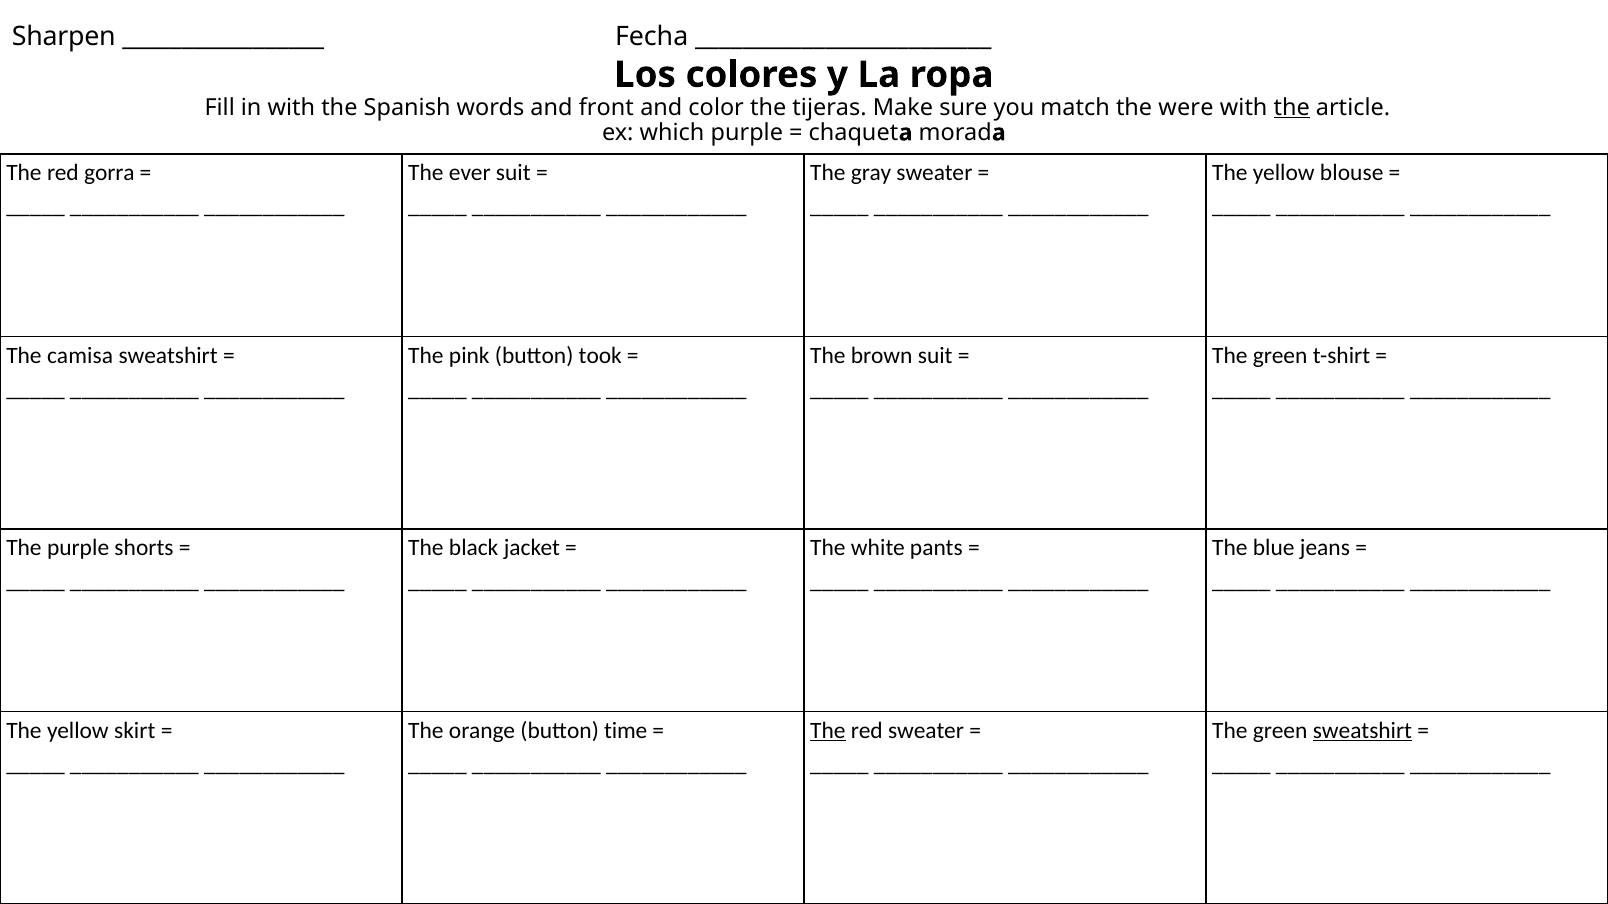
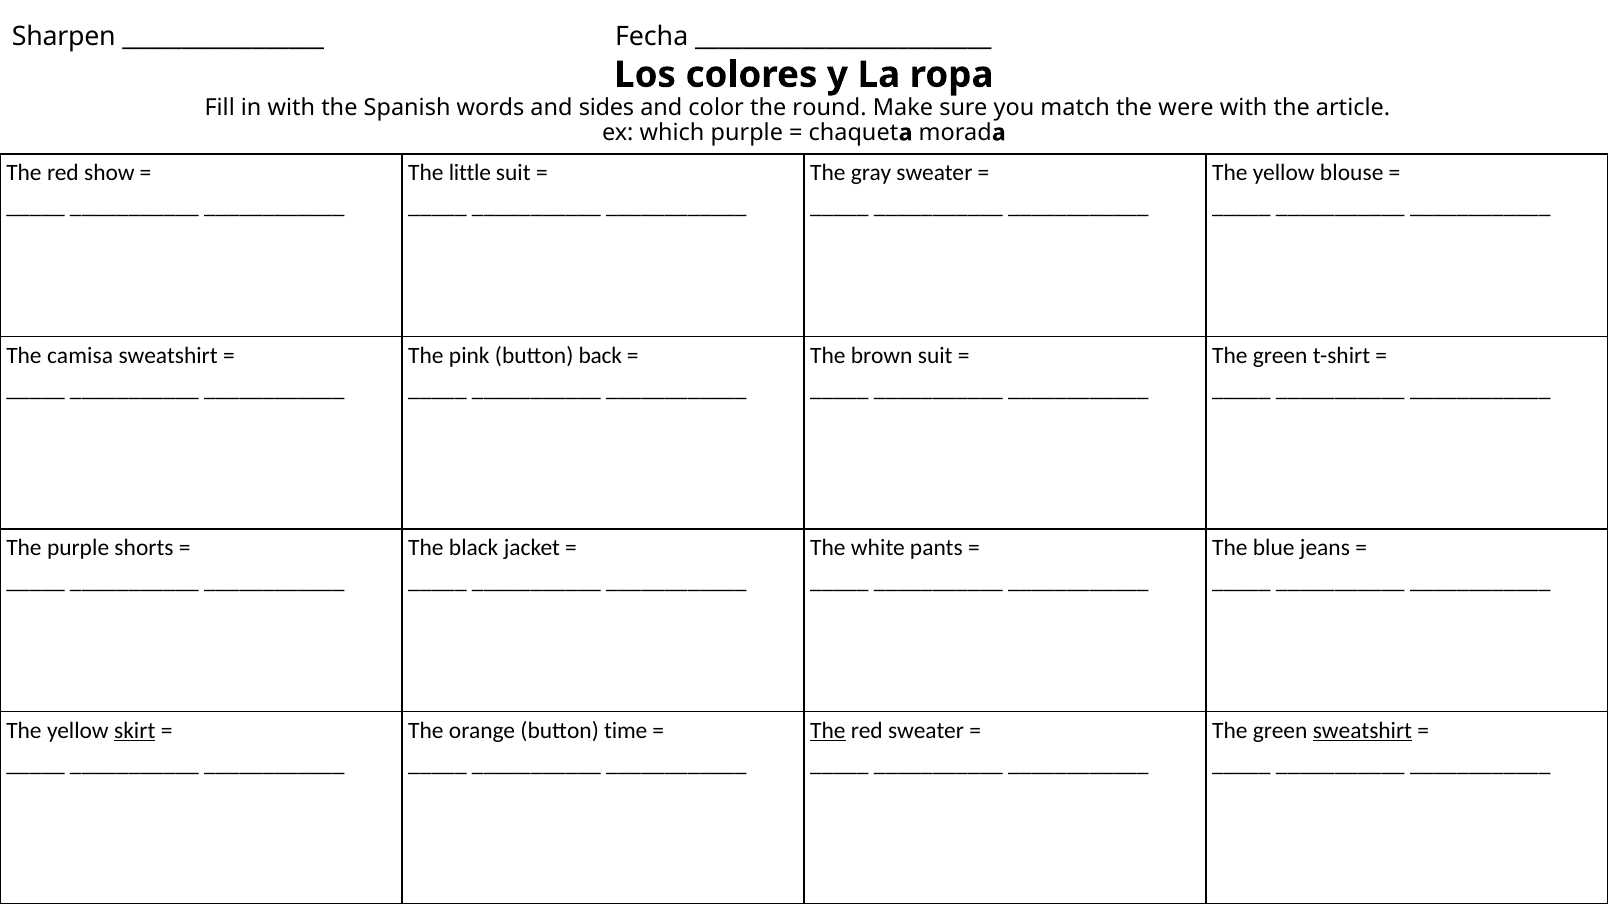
front: front -> sides (607, 107)
tijeras: tijeras -> round (830, 107)
the underline: present -> none (1292, 107)
gorra: gorra -> show (109, 173)
ever: ever -> little (470, 173)
took: took -> back (600, 356)
skirt underline: none -> present (135, 731)
